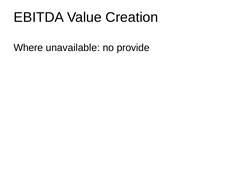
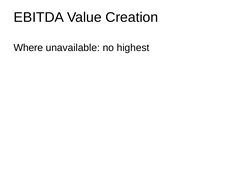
provide: provide -> highest (133, 48)
